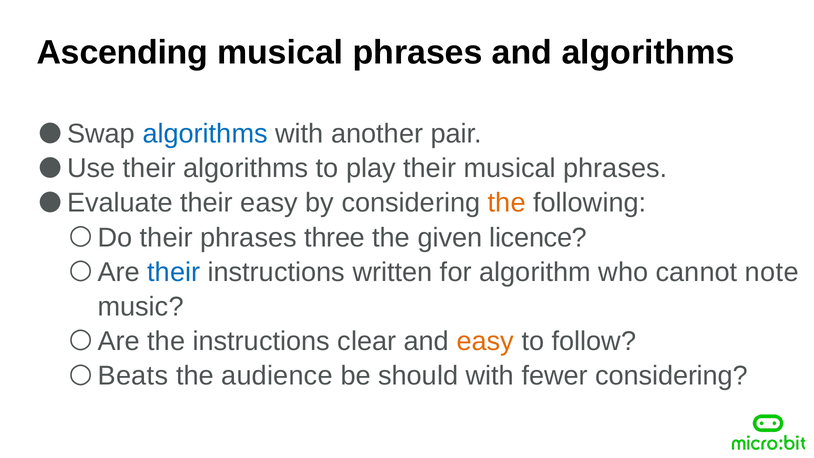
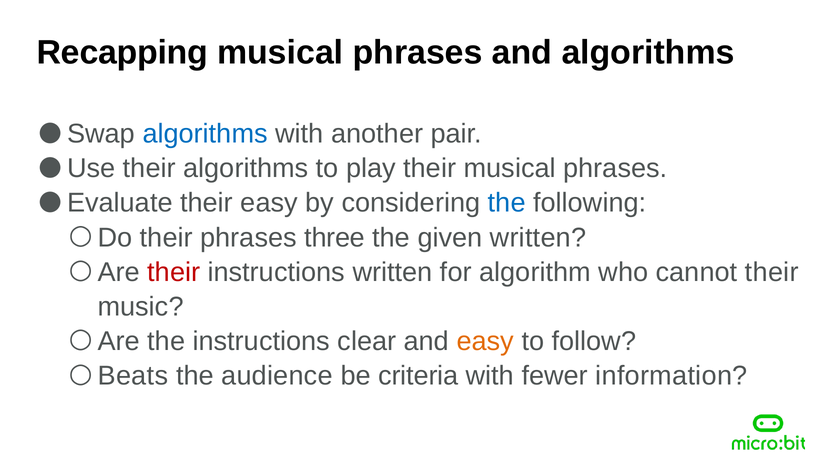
Ascending: Ascending -> Recapping (122, 53)
the colour: orange -> blue (507, 203)
given licence: licence -> written (538, 237)
their colour: blue -> red (174, 272)
cannot note: note -> their (772, 272)
should: should -> criteria (418, 376)
fewer considering: considering -> information (671, 376)
